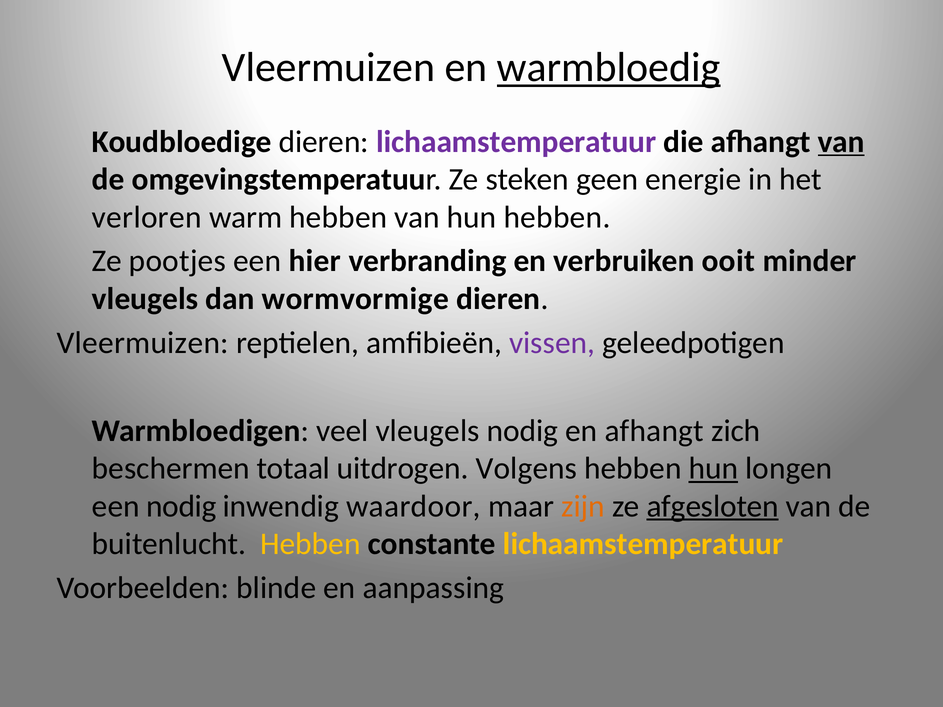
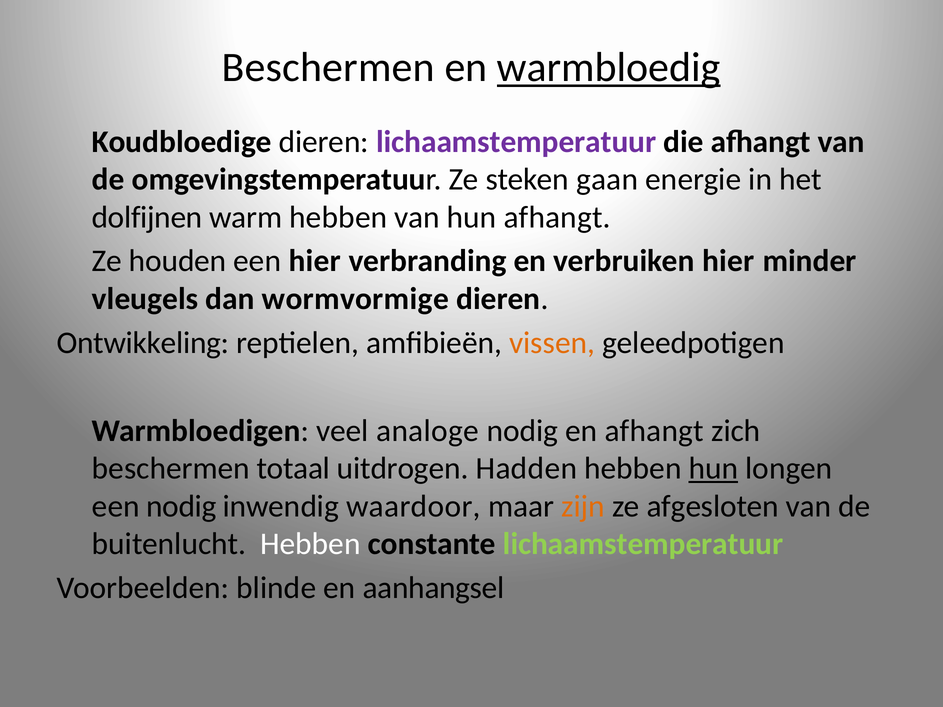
Vleermuizen: Vleermuizen -> Beschermen (328, 68)
van underline: present -> none (841, 142)
geen: geen -> gaan (607, 179)
verloren: verloren -> dolfijnen (147, 217)
hun hebben: hebben -> afhangt (557, 217)
pootjes: pootjes -> houden (178, 261)
verbruiken ooit: ooit -> hier (728, 261)
Vleermuizen: Vleermuizen -> Ontwikkeling (143, 343)
vissen colour: purple -> orange (552, 343)
veel vleugels: vleugels -> analoge (427, 431)
Volgens: Volgens -> Hadden (526, 469)
afgesloten underline: present -> none (713, 506)
Hebben colour: yellow -> white (310, 544)
lichaamstemperatuur colour: yellow -> light green (643, 544)
aanpassing: aanpassing -> aanhangsel (434, 588)
